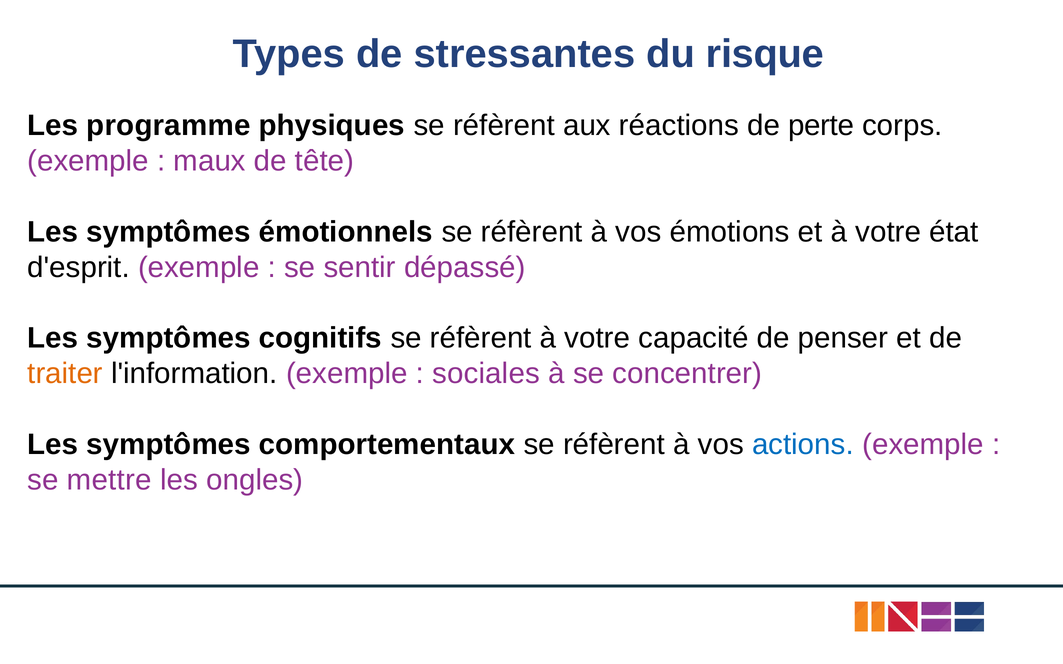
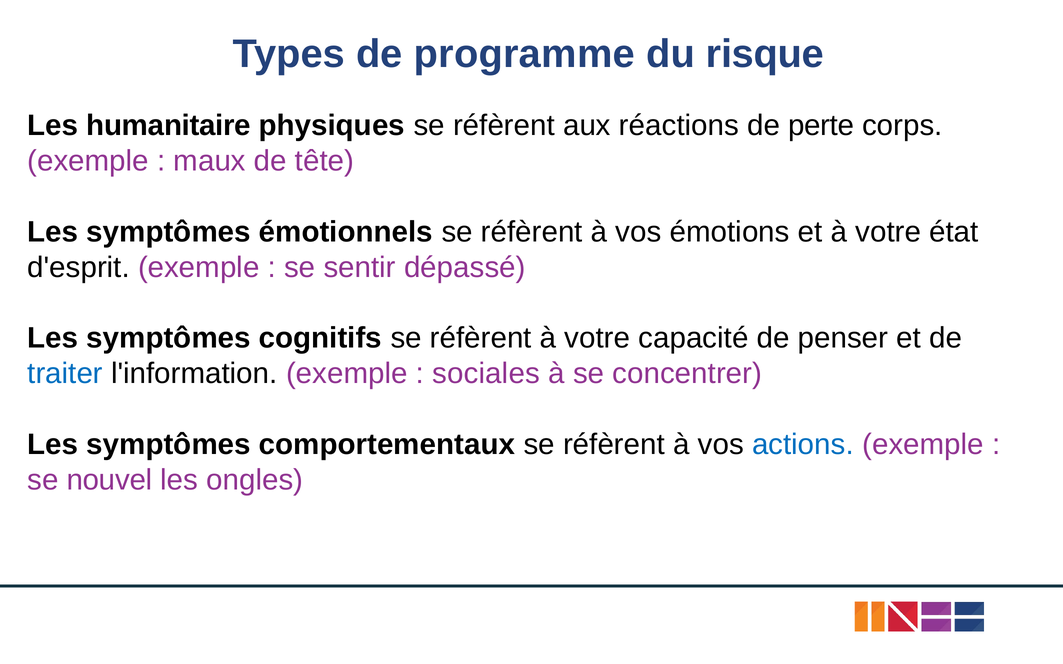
stressantes: stressantes -> programme (524, 54)
programme: programme -> humanitaire (169, 126)
traiter colour: orange -> blue (65, 374)
mettre: mettre -> nouvel (109, 480)
